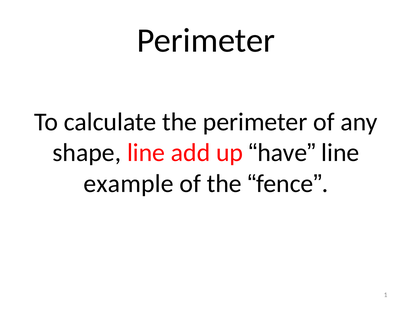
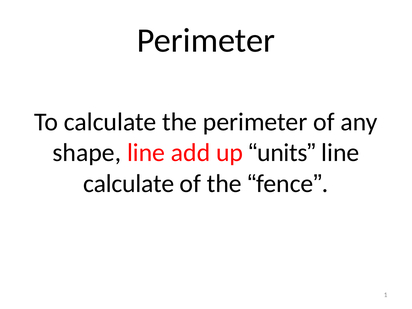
have: have -> units (282, 153)
example: example -> calculate (129, 184)
